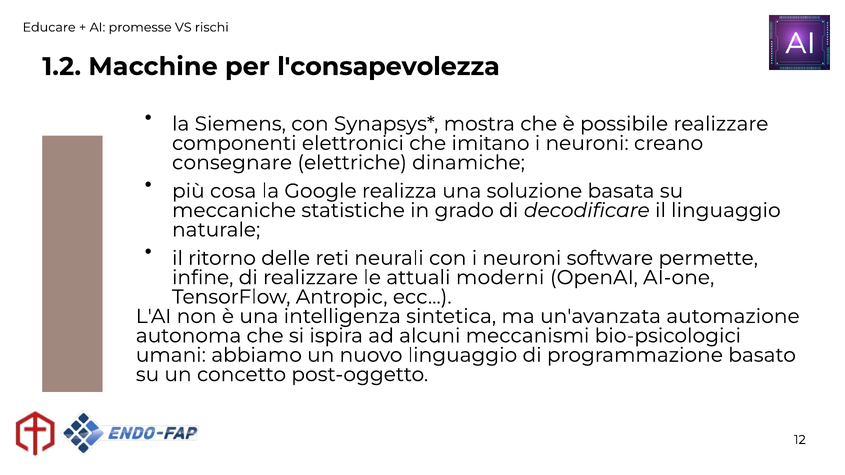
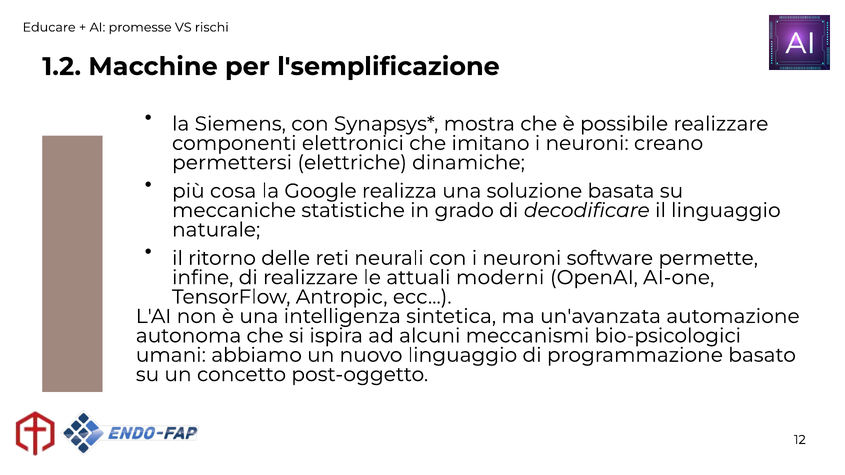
l'consapevolezza: l'consapevolezza -> l'semplificazione (388, 67)
consegnare: consegnare -> permettersi (232, 163)
